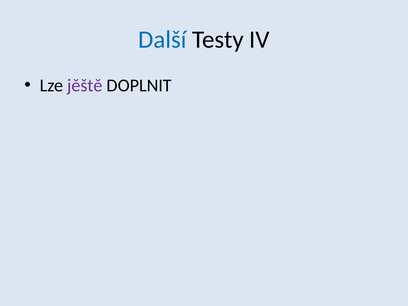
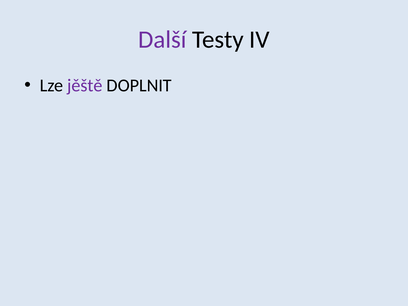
Další colour: blue -> purple (162, 39)
